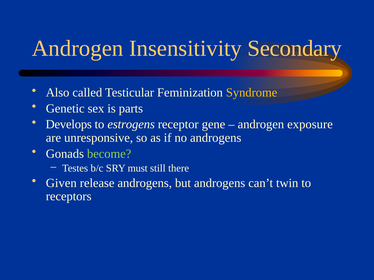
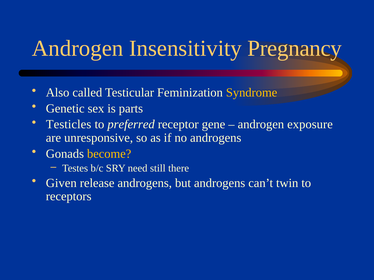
Secondary: Secondary -> Pregnancy (295, 48)
Develops: Develops -> Testicles (69, 125)
estrogens: estrogens -> preferred (131, 125)
become colour: light green -> yellow (109, 154)
must: must -> need (138, 168)
